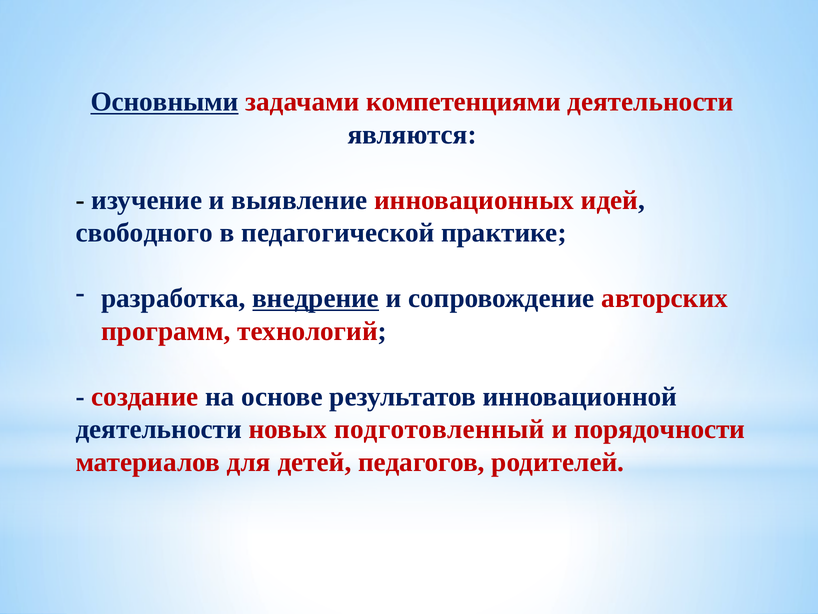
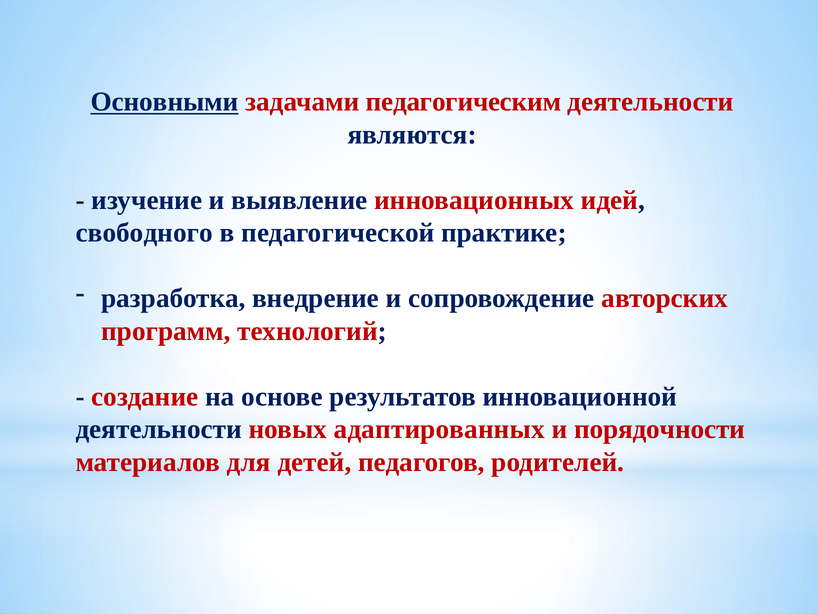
компетенциями: компетенциями -> педагогическим (464, 102)
внедрение underline: present -> none (316, 298)
подготовленный: подготовленный -> адаптированных (439, 429)
